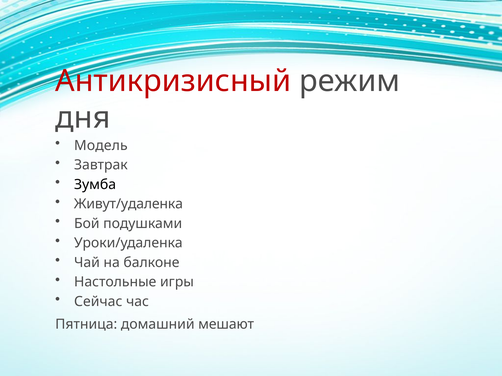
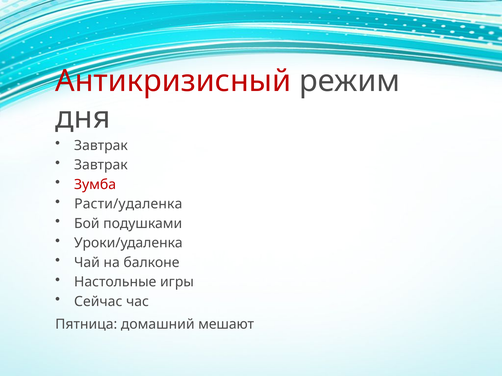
Модель: Модель -> Завтрак (101, 146)
Зумба colour: black -> red (95, 185)
Живут/удаленка: Живут/удаленка -> Расти/удаленка (128, 204)
